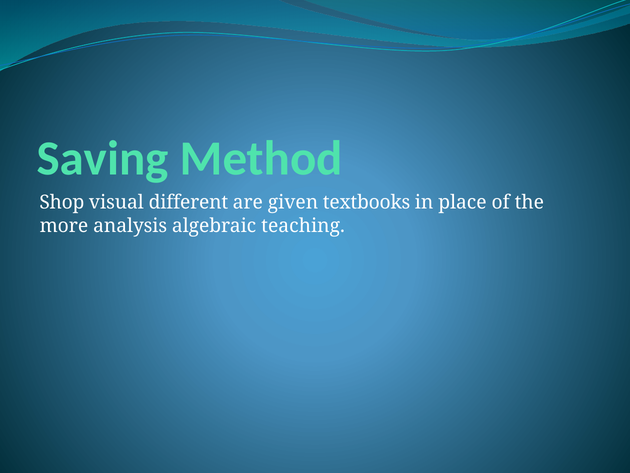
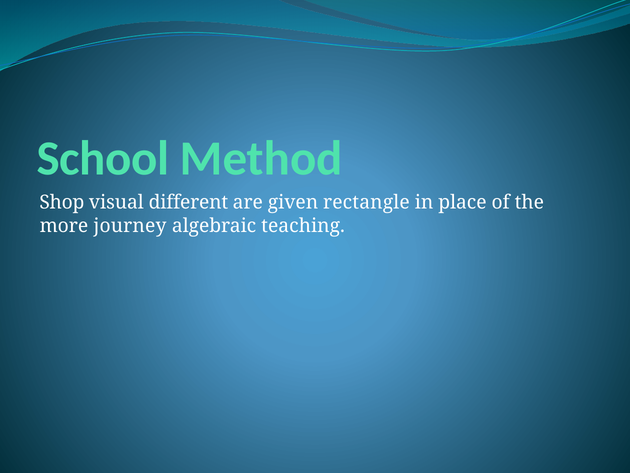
Saving: Saving -> School (103, 159)
textbooks: textbooks -> rectangle (366, 202)
analysis: analysis -> journey (130, 226)
